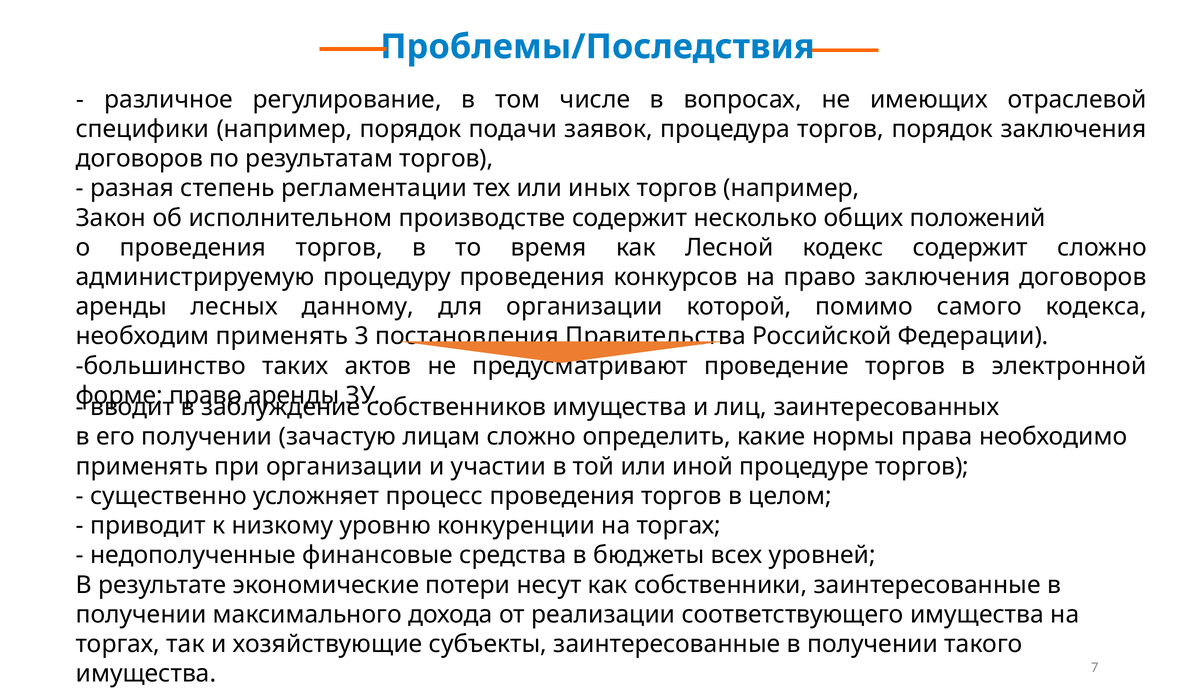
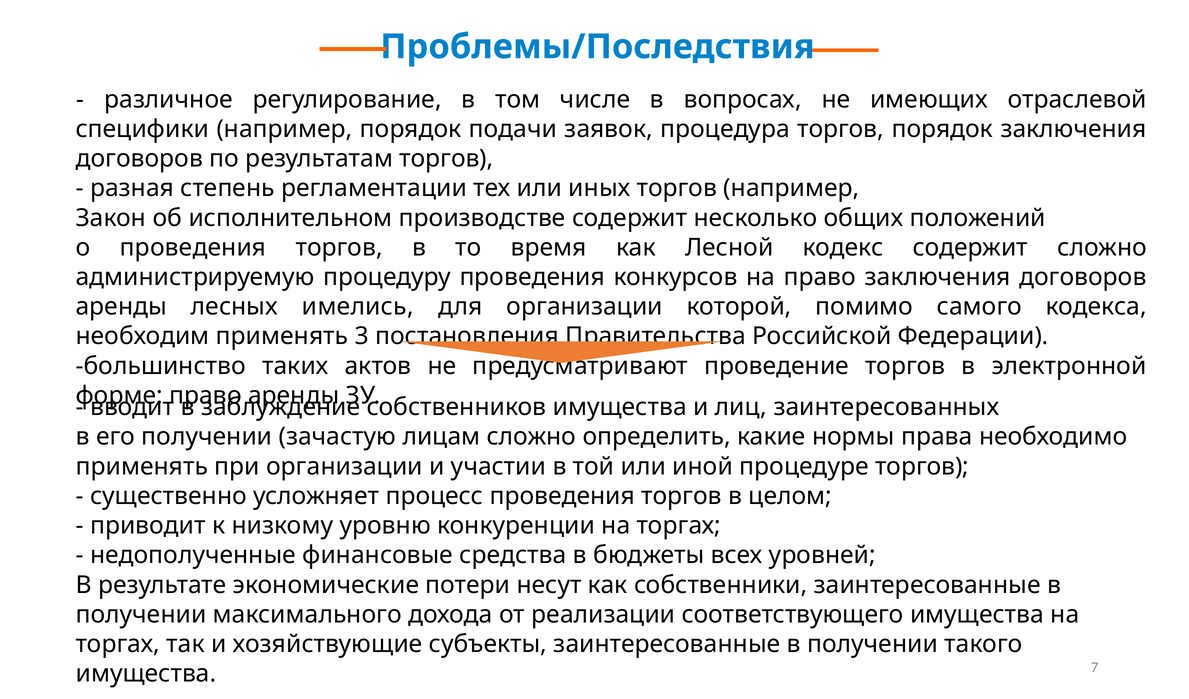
данному: данному -> имелись (358, 307)
